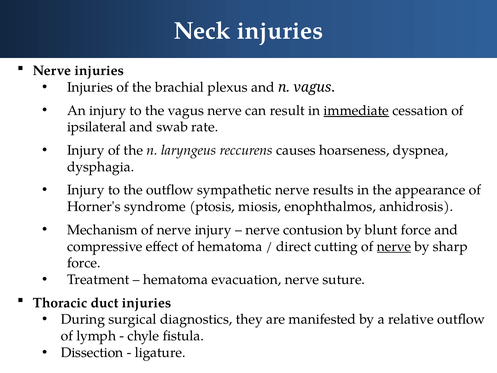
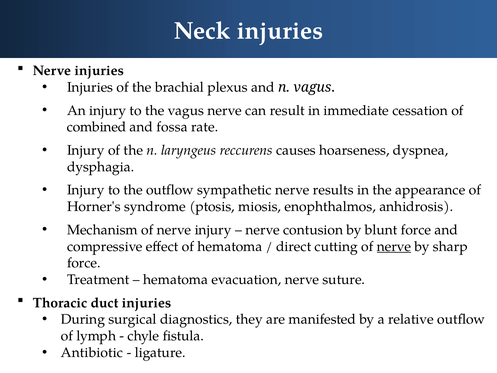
immediate underline: present -> none (356, 110)
ipsilateral: ipsilateral -> combined (97, 127)
swab: swab -> fossa (172, 127)
Dissection: Dissection -> Antibiotic (92, 352)
